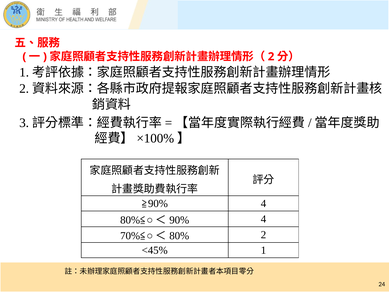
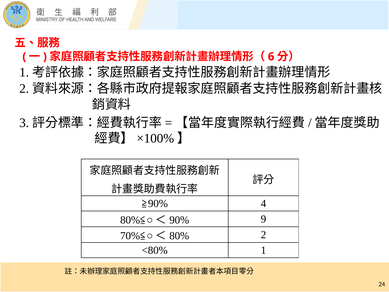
2: 2 -> 6 (271, 57)
4: 4 -> 9 (263, 219)
<45%: <45% -> <80% (155, 250)
